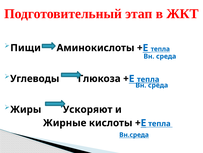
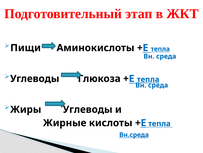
Жиры Ускоряют: Ускоряют -> Углеводы (88, 109)
